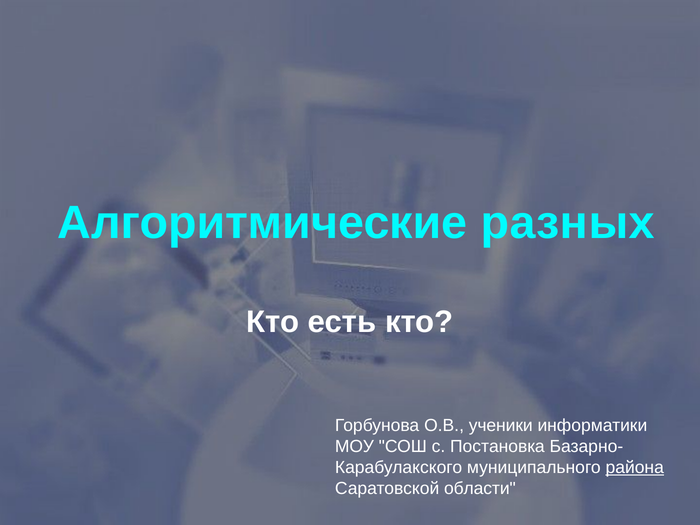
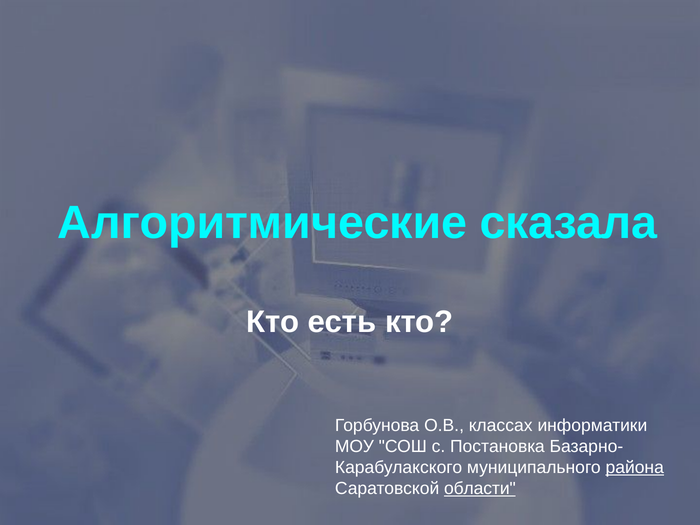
разных: разных -> сказала (568, 223)
ученики: ученики -> классах (501, 425)
области underline: none -> present (480, 488)
